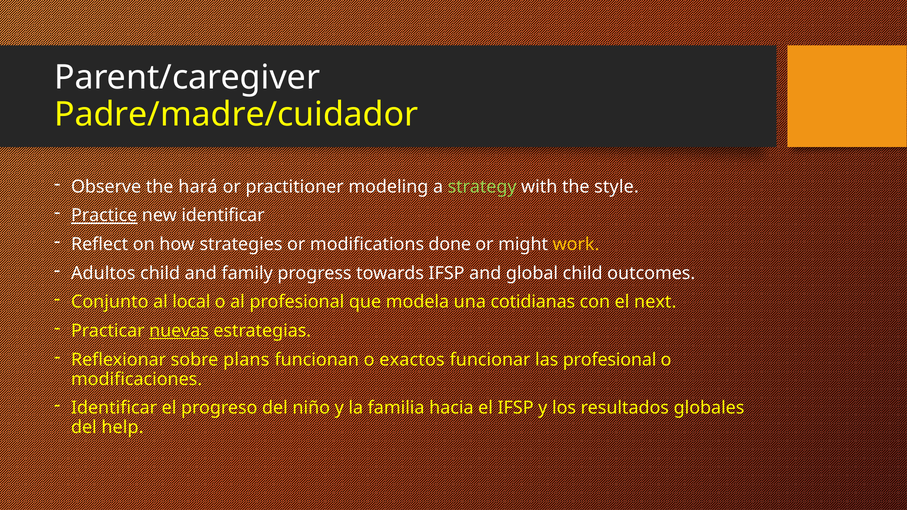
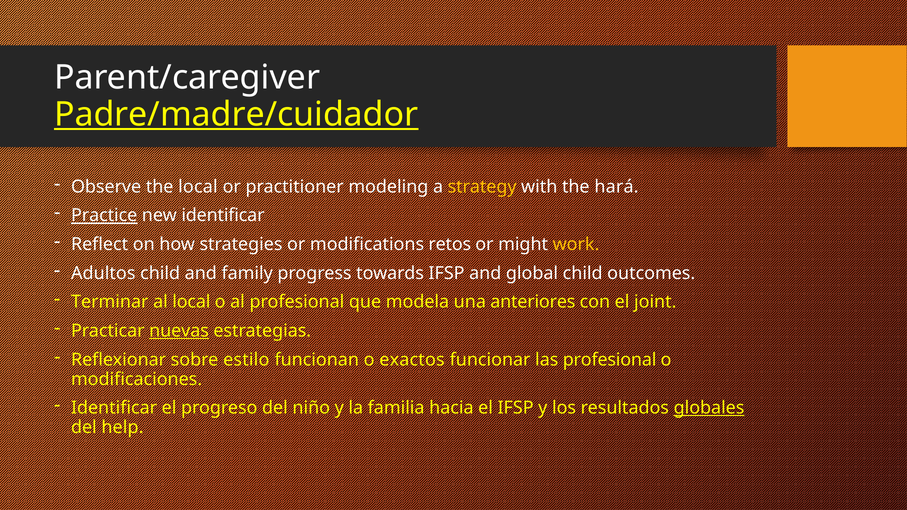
Padre/madre/cuidador underline: none -> present (236, 114)
the hará: hará -> local (198, 187)
strategy colour: light green -> yellow (482, 187)
style: style -> hará (617, 187)
done: done -> retos (450, 244)
Conjunto: Conjunto -> Terminar (110, 302)
cotidianas: cotidianas -> anteriores (533, 302)
next: next -> joint (655, 302)
plans: plans -> estilo (246, 360)
globales underline: none -> present (709, 408)
